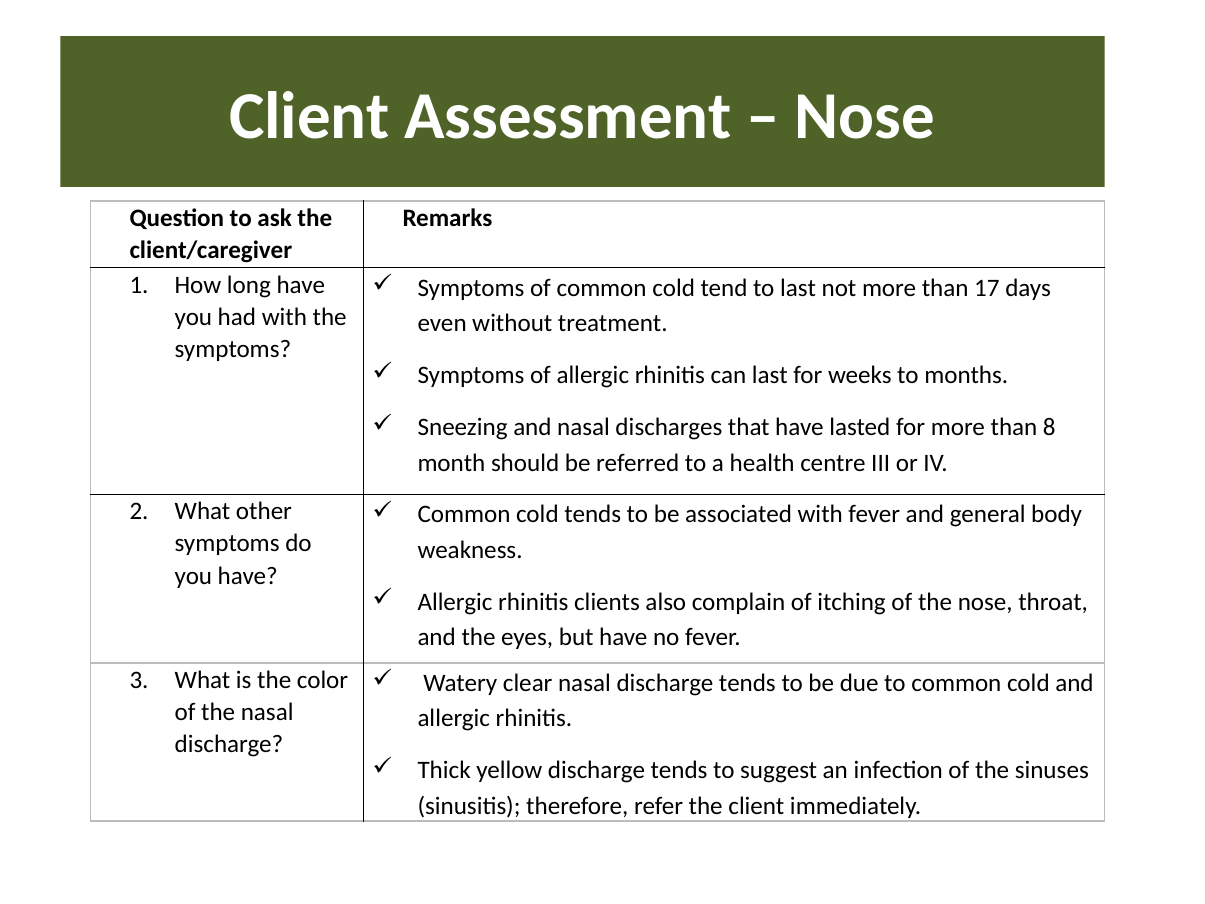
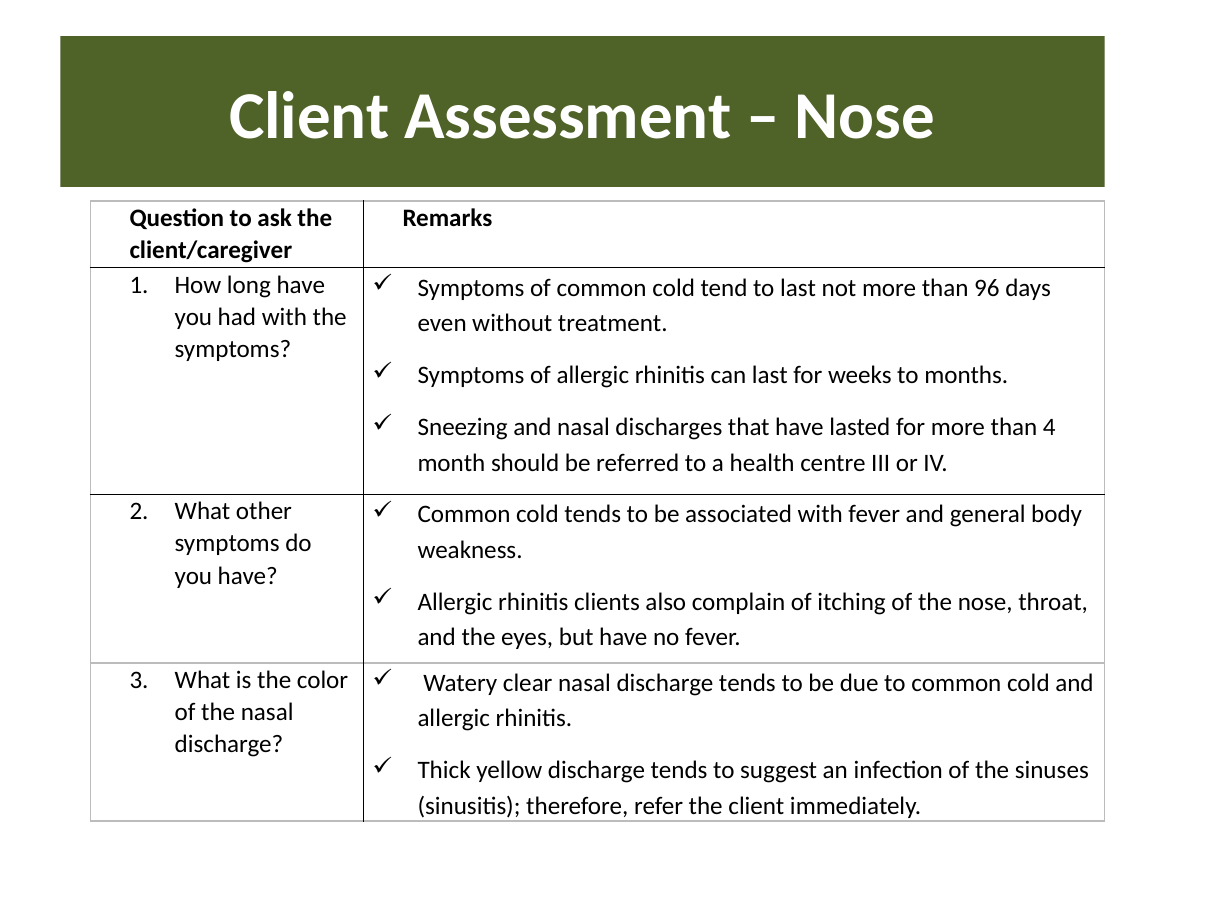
17: 17 -> 96 (987, 288)
8: 8 -> 4 (1049, 427)
